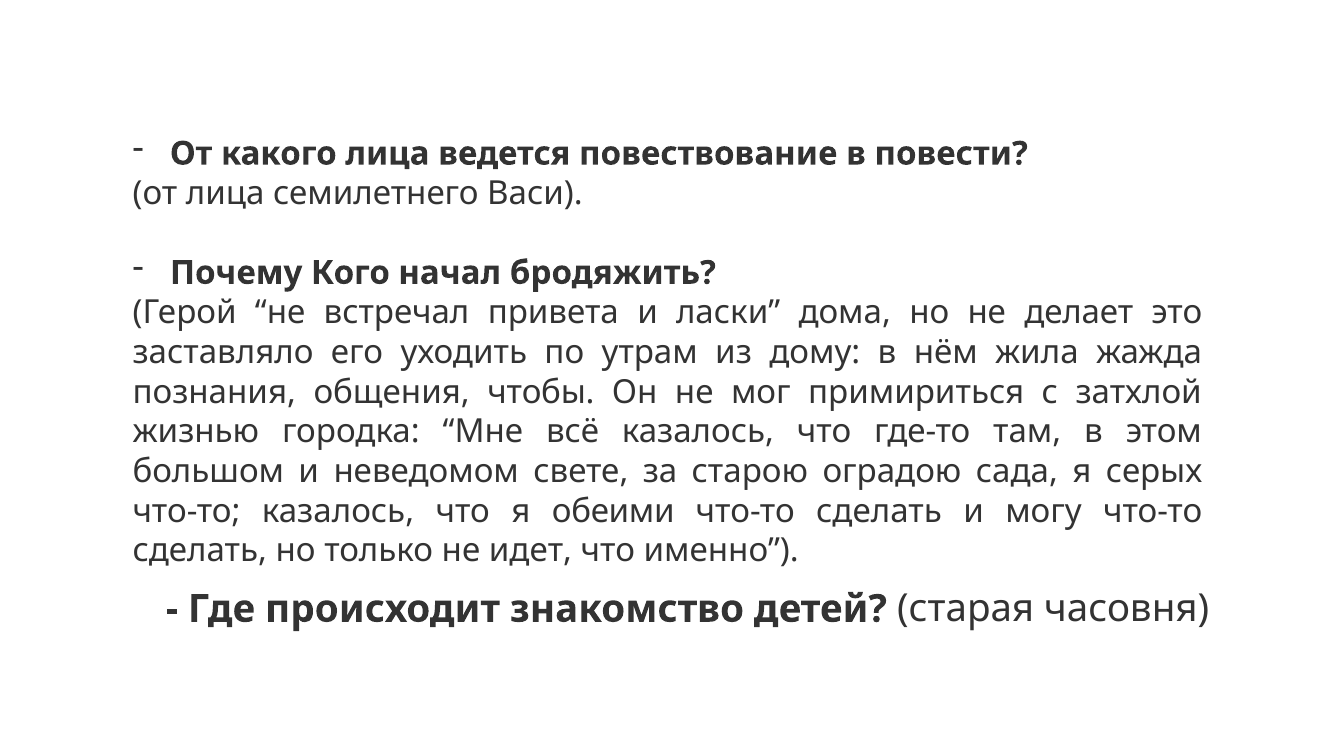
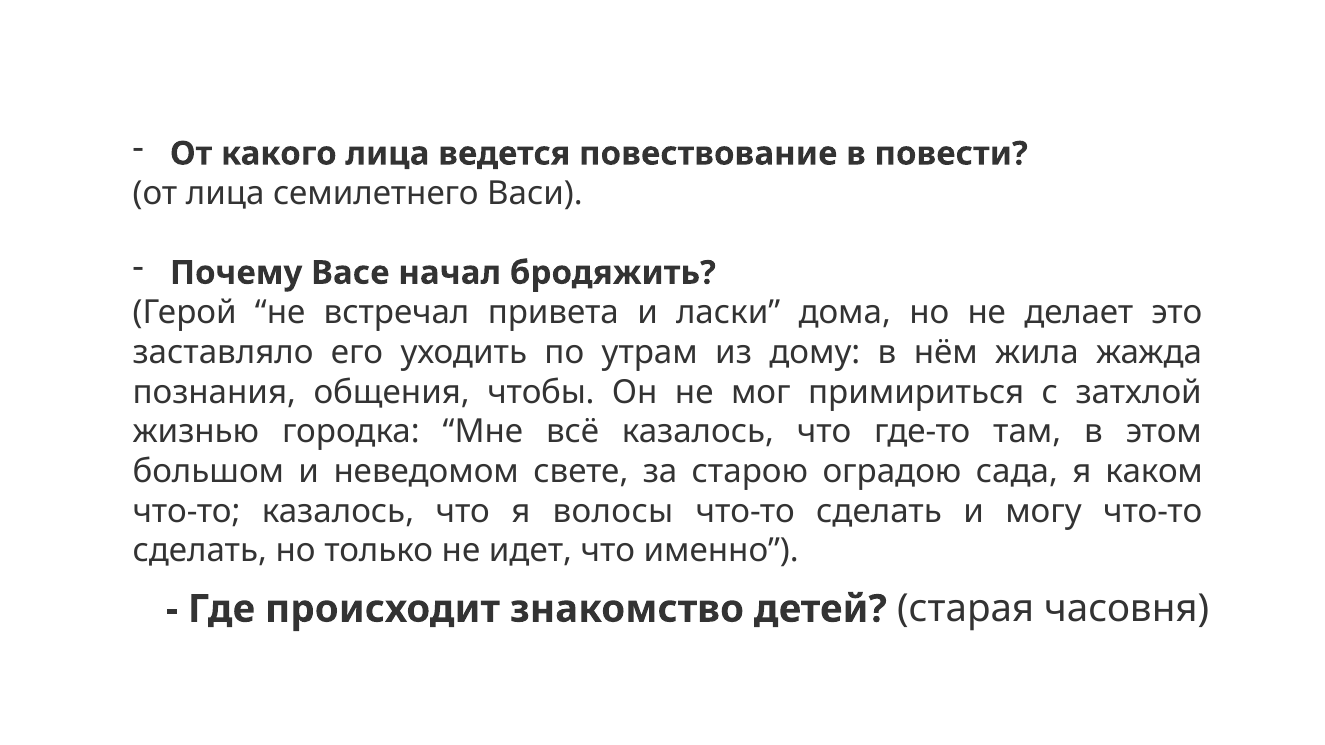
Кого: Кого -> Васе (350, 273)
серых: серых -> каком (1154, 472)
обеими: обеими -> волосы (613, 511)
